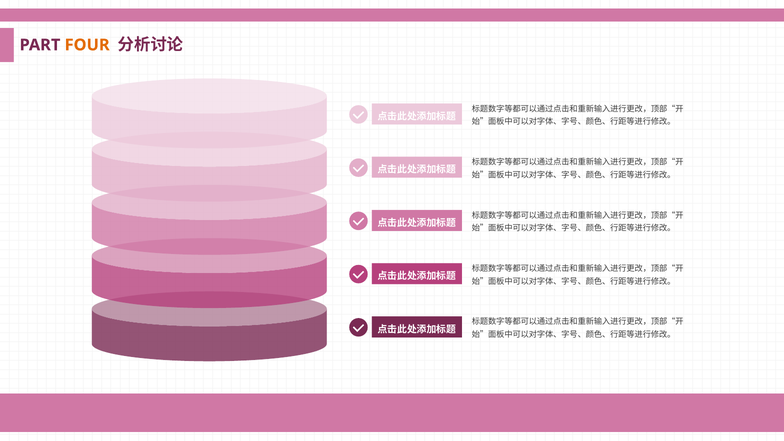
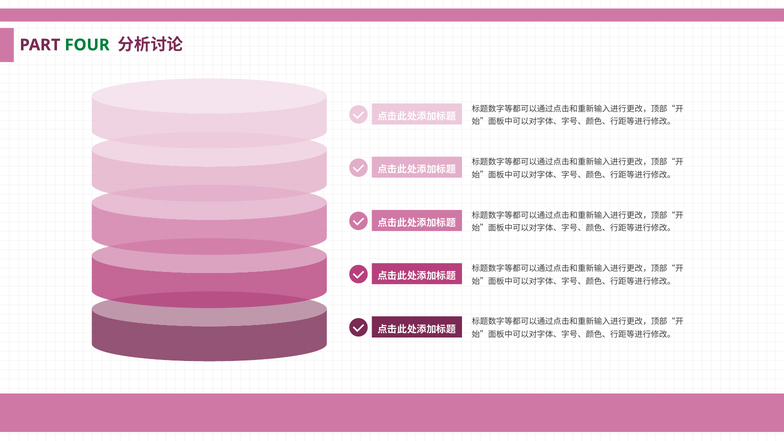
FOUR colour: orange -> green (87, 45)
